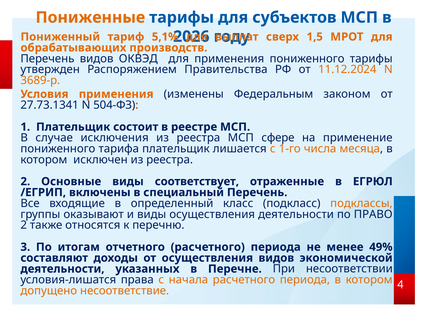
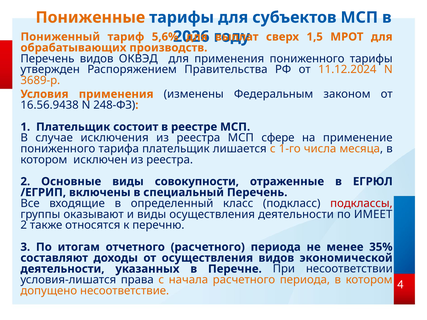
5,1%: 5,1% -> 5,6% (165, 37)
27.73.1341: 27.73.1341 -> 16.56.9438 (50, 105)
504-ФЗ: 504-ФЗ -> 248-ФЗ (114, 105)
соответствует: соответствует -> совокупности (197, 182)
подклассы colour: orange -> red (361, 204)
ПРАВО: ПРАВО -> ИМЕЕТ (373, 214)
49%: 49% -> 35% (381, 247)
